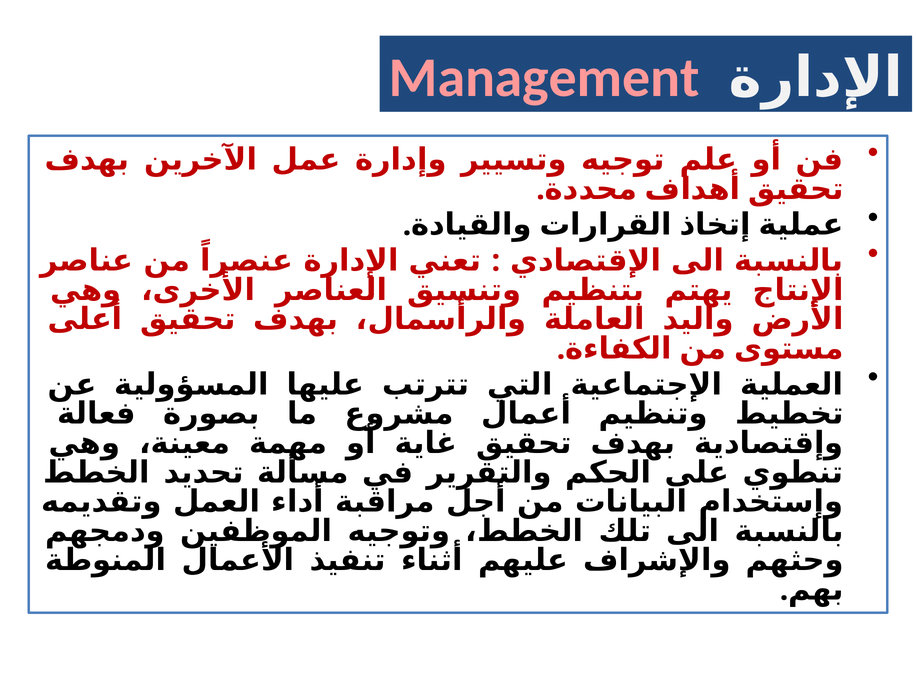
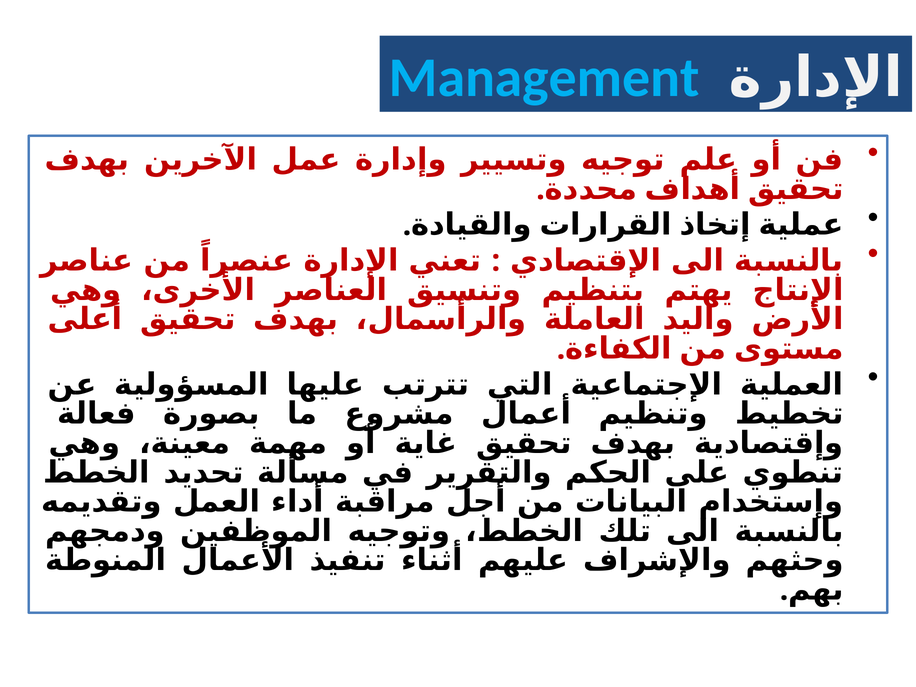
Management colour: pink -> light blue (544, 78)
